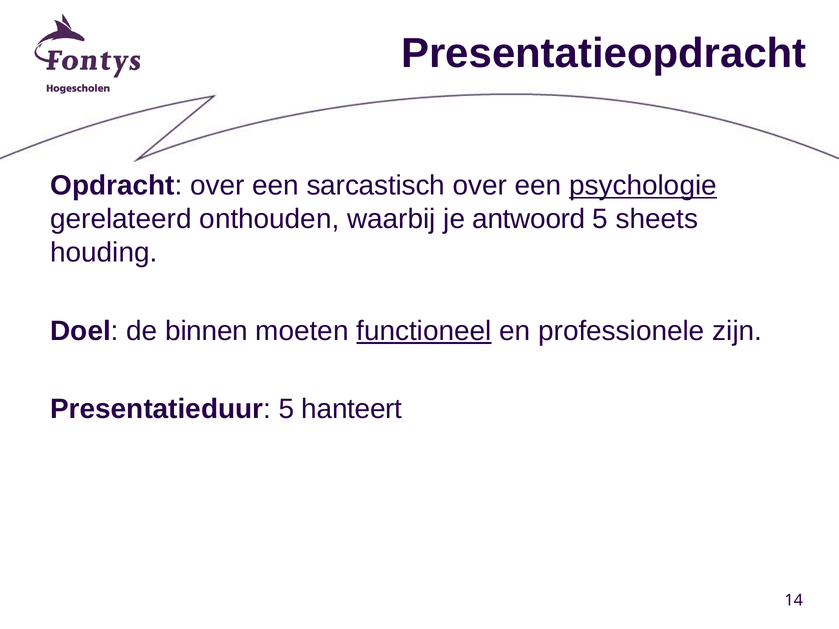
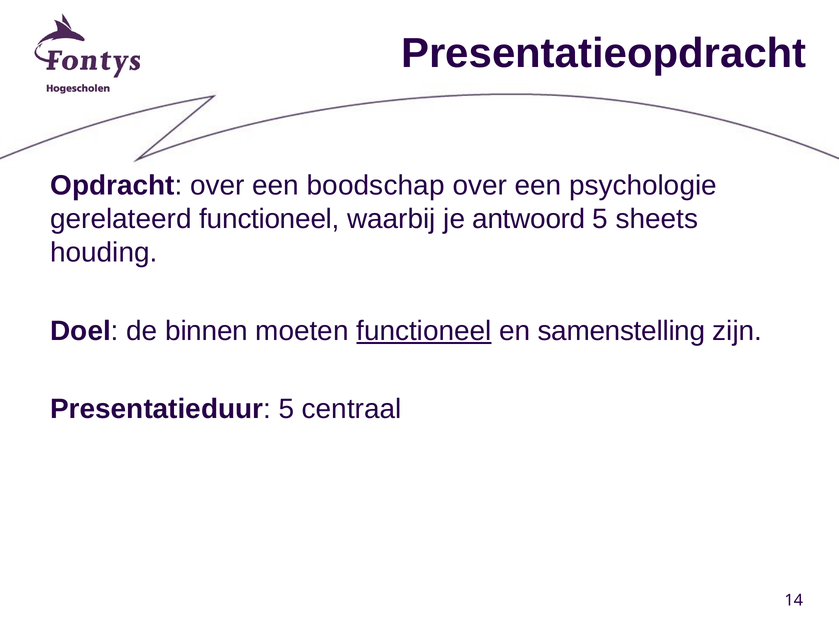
sarcastisch: sarcastisch -> boodschap (376, 186)
psychologie underline: present -> none (643, 186)
gerelateerd onthouden: onthouden -> functioneel (270, 219)
professionele: professionele -> samenstelling (621, 331)
hanteert: hanteert -> centraal (352, 409)
